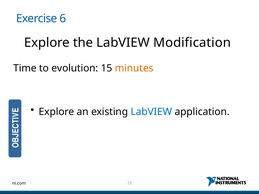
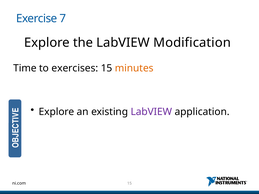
6: 6 -> 7 (63, 19)
evolution: evolution -> exercises (75, 68)
LabVIEW colour: blue -> purple (151, 112)
